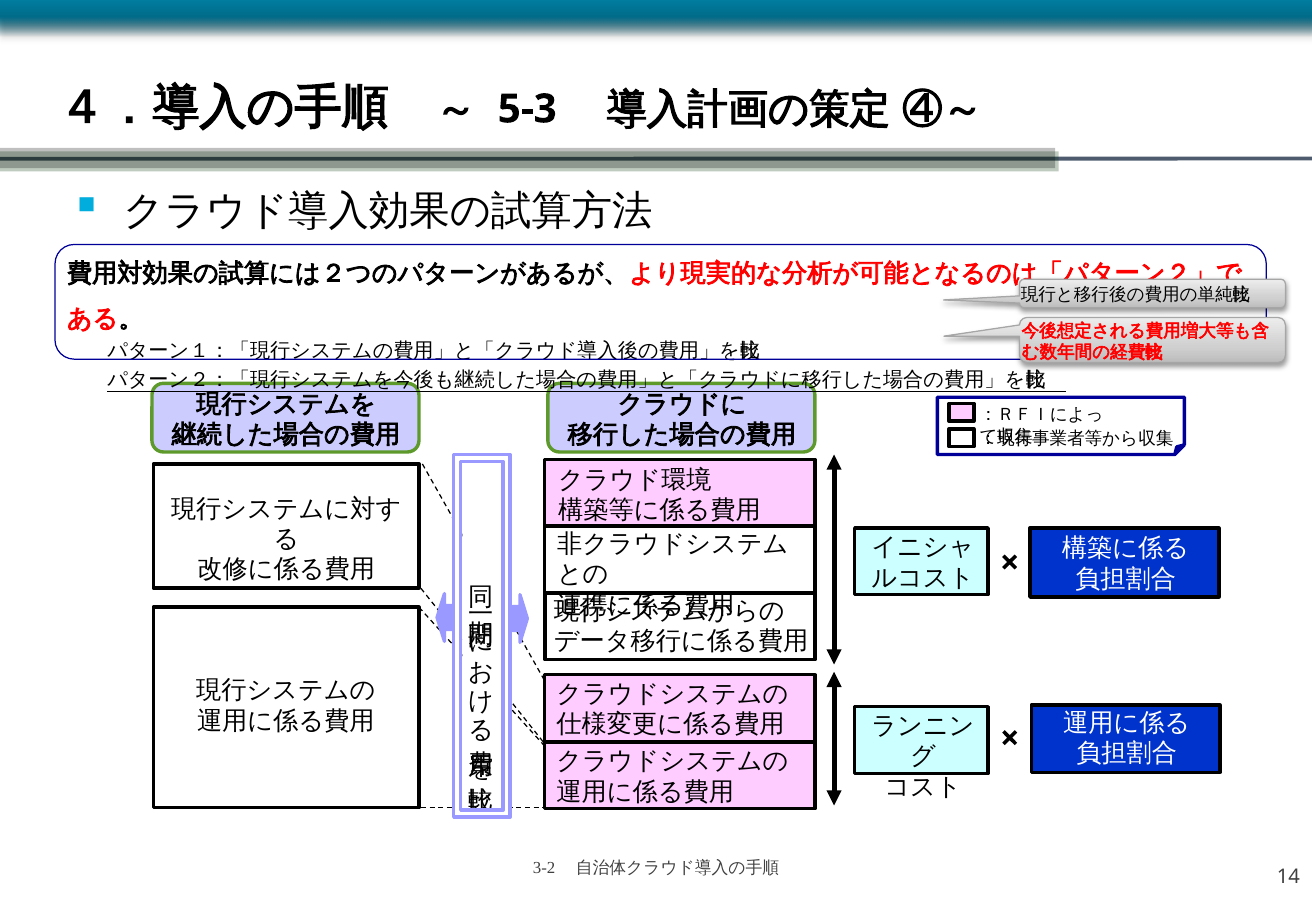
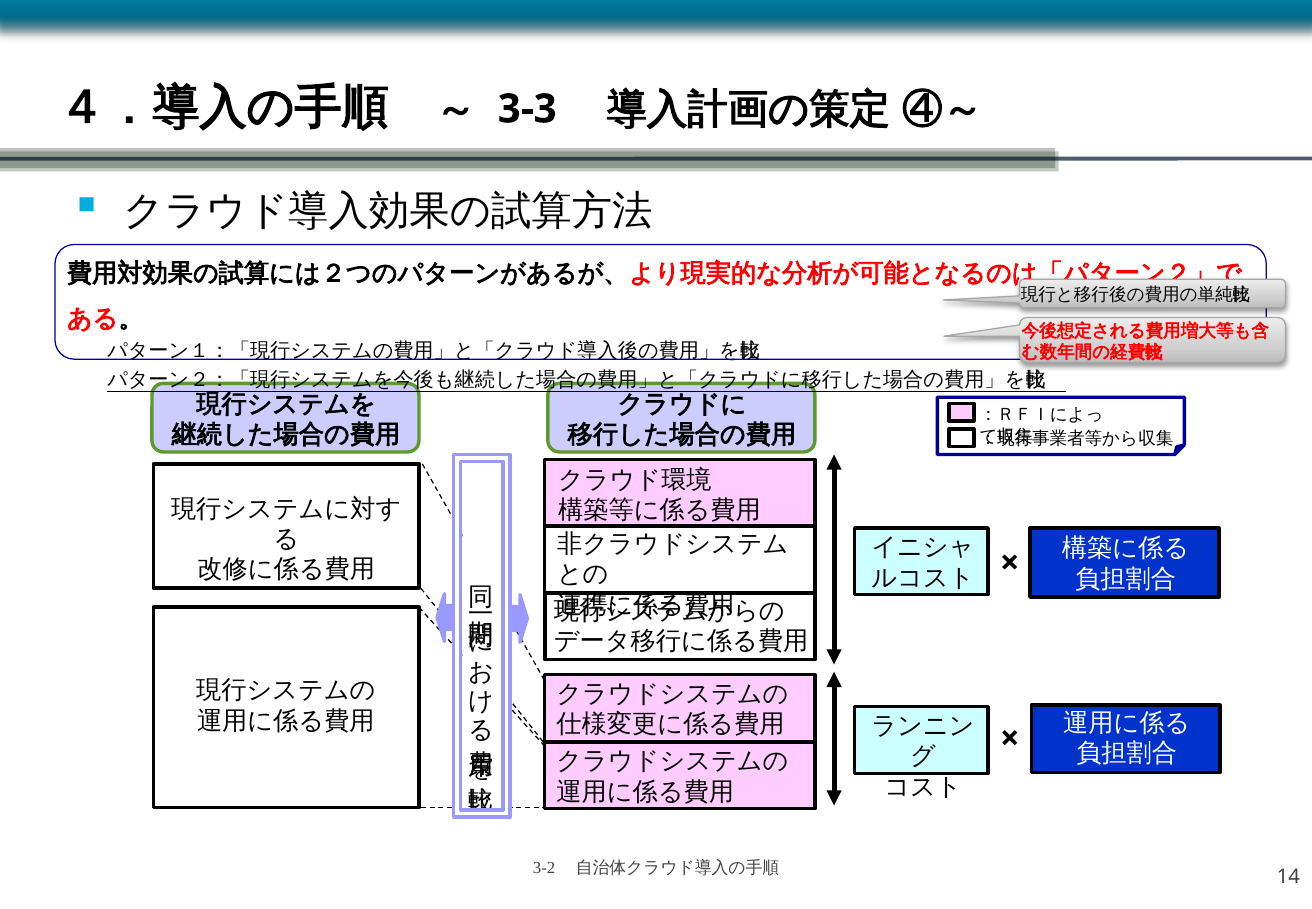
5-3: 5-3 -> 3-3 (527, 109)
